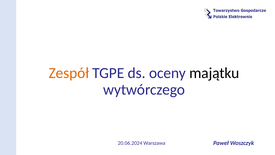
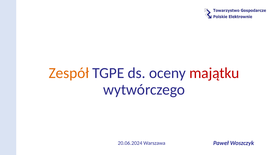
majątku colour: black -> red (214, 73)
